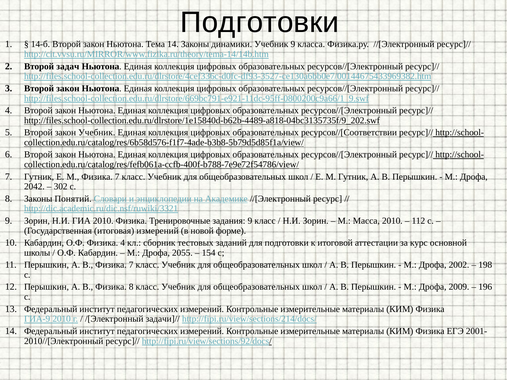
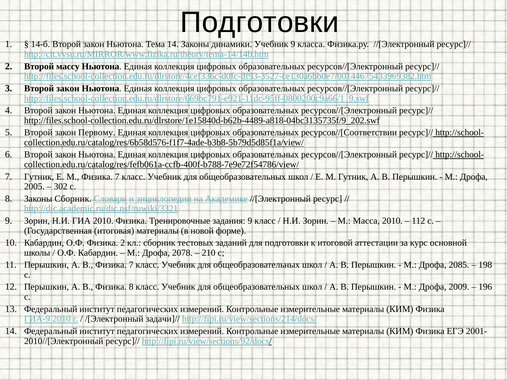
задач: задач -> массу (68, 66)
закон Учебник: Учебник -> Первому (97, 133)
2042: 2042 -> 2005 (34, 187)
Законы Понятий: Понятий -> Сборник (73, 199)
итоговая измерений: измерений -> материалы (158, 231)
Физика 4: 4 -> 2 (123, 243)
2055: 2055 -> 2078 (182, 253)
154: 154 -> 210 (209, 253)
2002: 2002 -> 2085 (459, 265)
